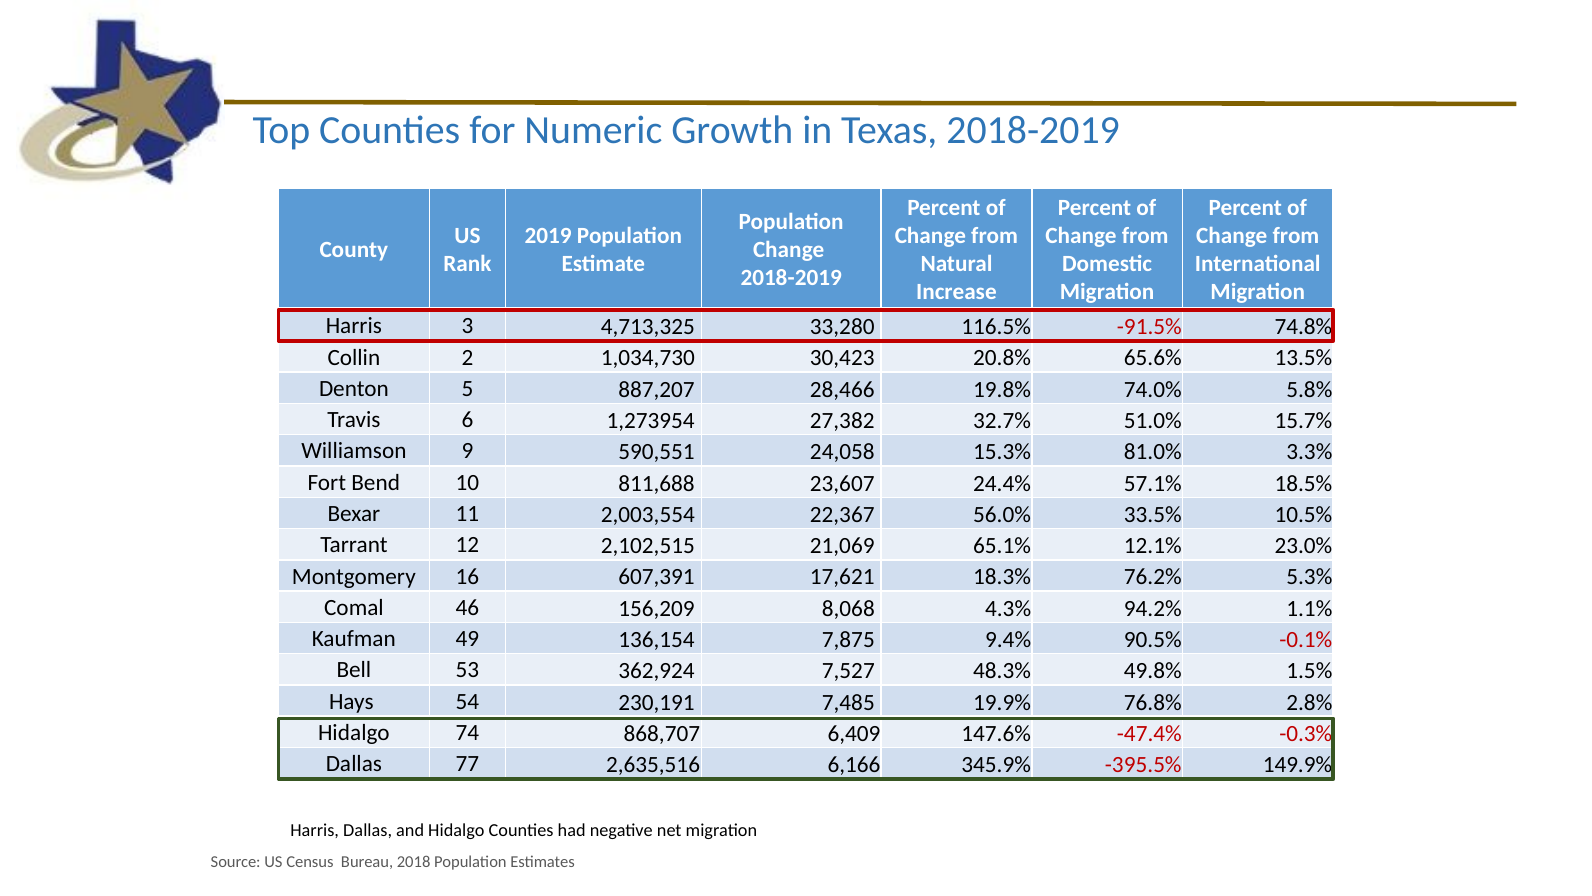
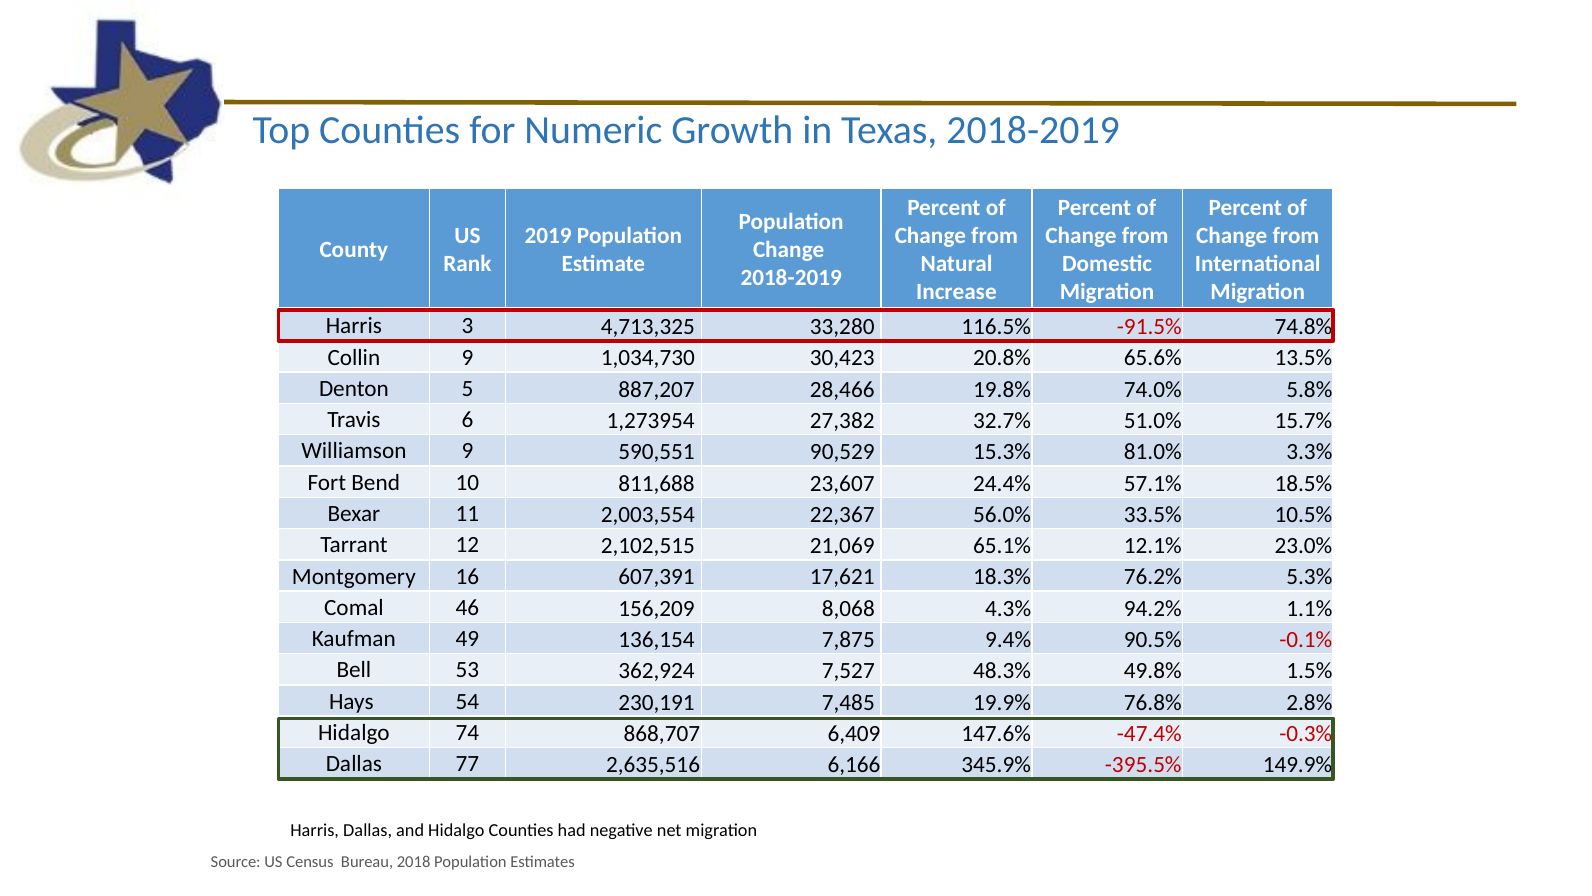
Collin 2: 2 -> 9 (467, 357)
24,058: 24,058 -> 90,529 (842, 452)
